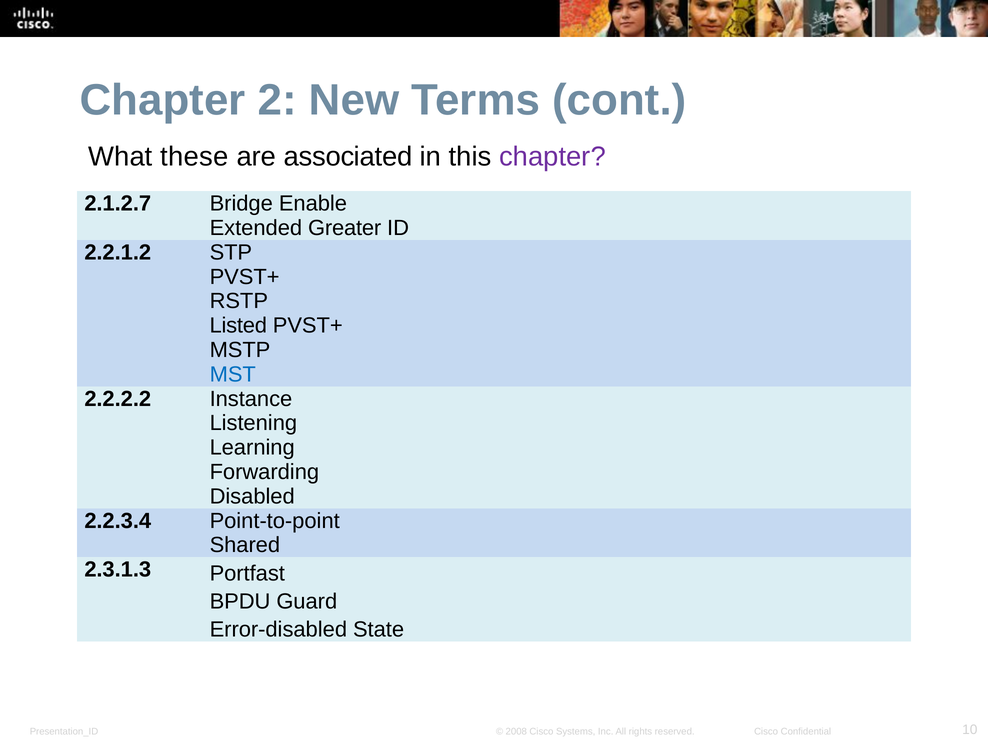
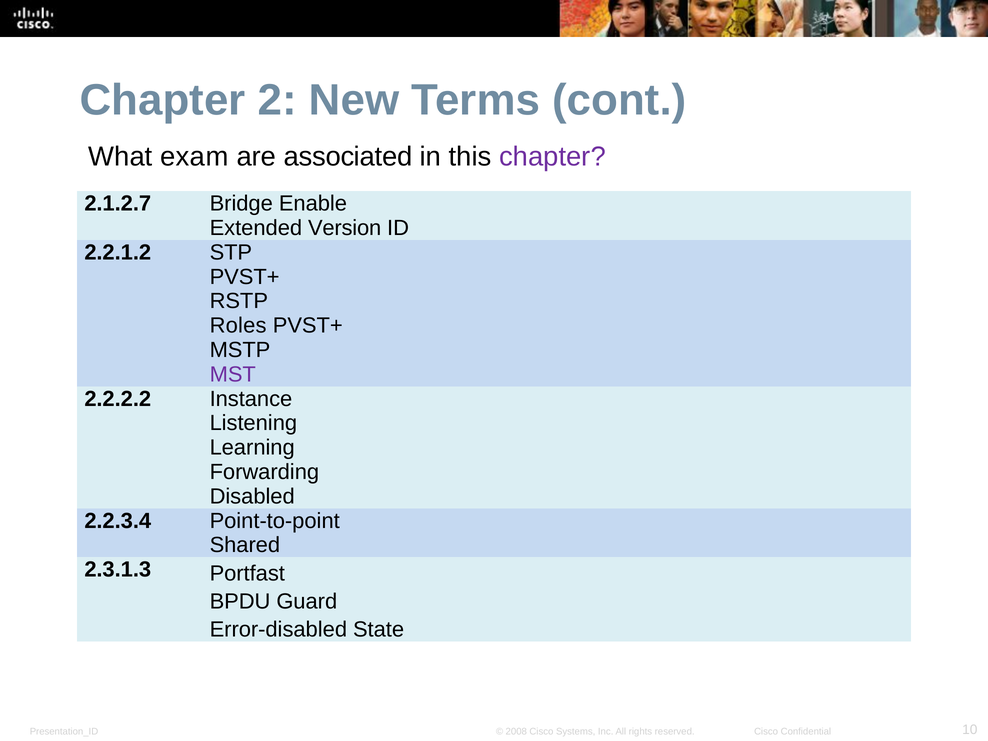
these: these -> exam (194, 157)
Greater: Greater -> Version (345, 228)
Listed: Listed -> Roles (238, 326)
MST colour: blue -> purple (233, 374)
